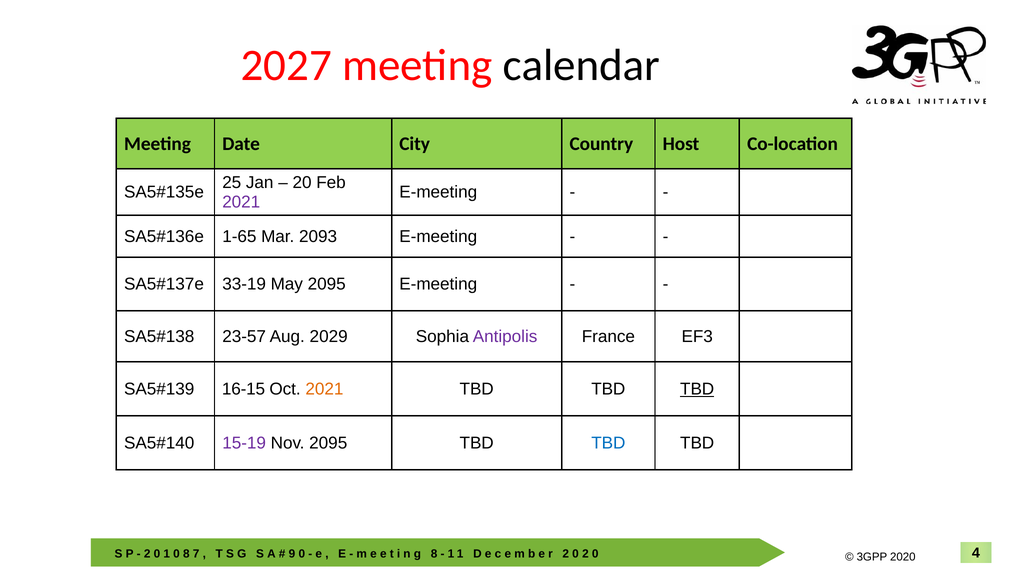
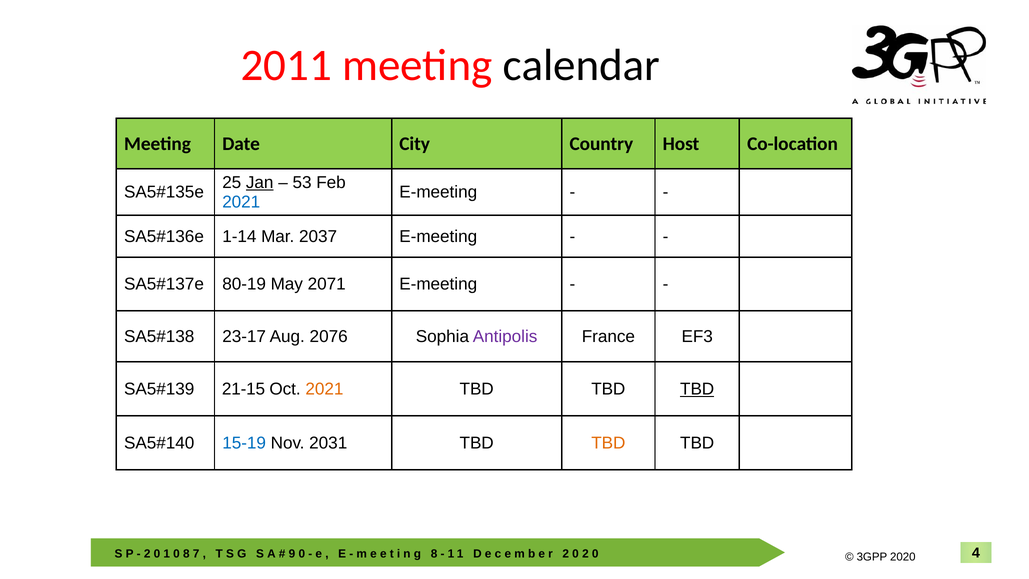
2027: 2027 -> 2011 (286, 65)
Jan underline: none -> present (260, 183)
20: 20 -> 53 (302, 183)
2021 colour: purple -> blue (241, 202)
1-65: 1-65 -> 1-14 (239, 237)
2093: 2093 -> 2037 (318, 237)
33-19: 33-19 -> 80-19 (244, 284)
May 2095: 2095 -> 2071 (327, 284)
23-57: 23-57 -> 23-17 (244, 336)
2029: 2029 -> 2076 (329, 336)
16-15: 16-15 -> 21-15 (244, 389)
15-19 colour: purple -> blue (244, 443)
Nov 2095: 2095 -> 2031 (328, 443)
TBD colour: blue -> orange (608, 443)
